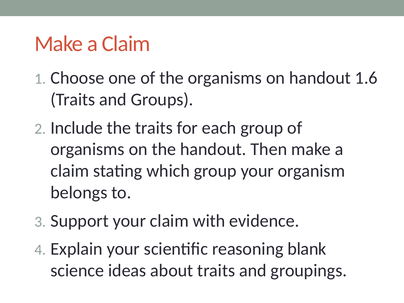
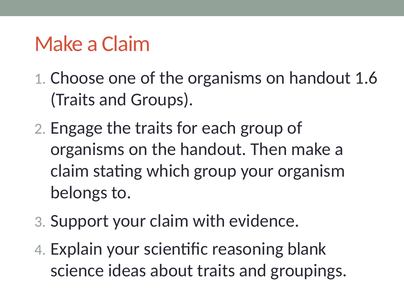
Include: Include -> Engage (77, 128)
